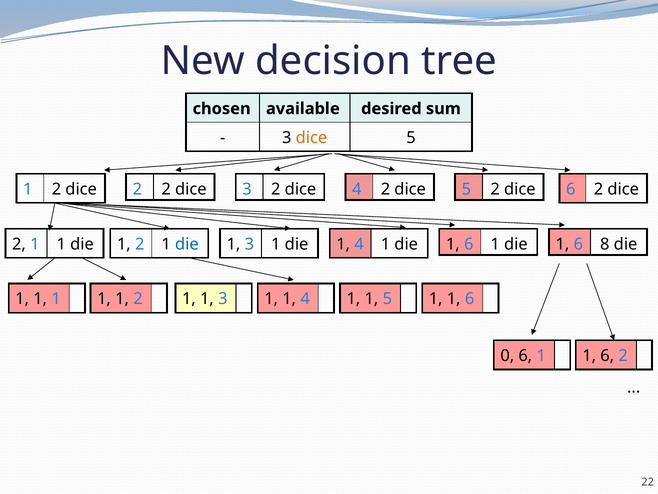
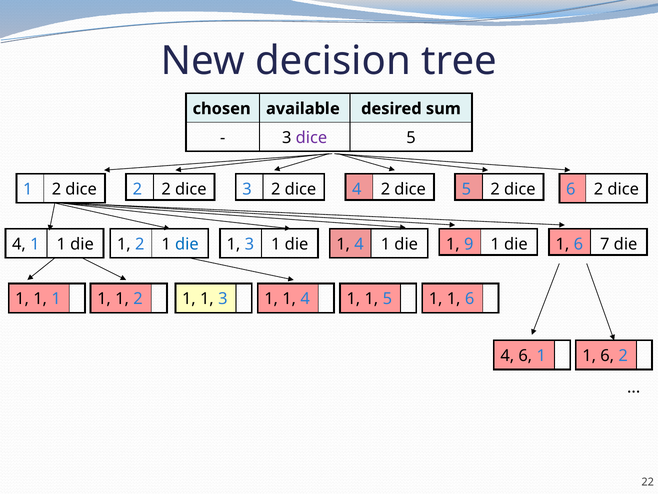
dice colour: orange -> purple (311, 138)
2: 2 -> 4 (19, 244)
6: 6 -> 9 (469, 244)
8: 8 -> 7 (605, 244)
0: 0 -> 4 (507, 355)
